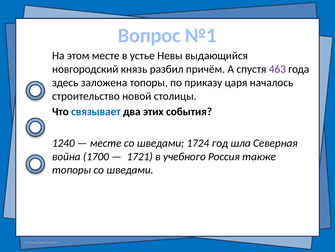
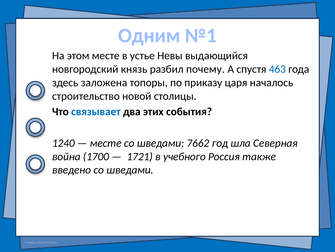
Вопрос: Вопрос -> Одним (149, 35)
причём: причём -> почему (205, 69)
463 colour: purple -> blue (277, 69)
1724: 1724 -> 7662 (198, 143)
топоры: топоры -> введено (72, 169)
